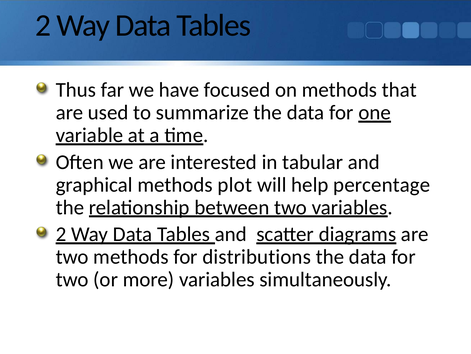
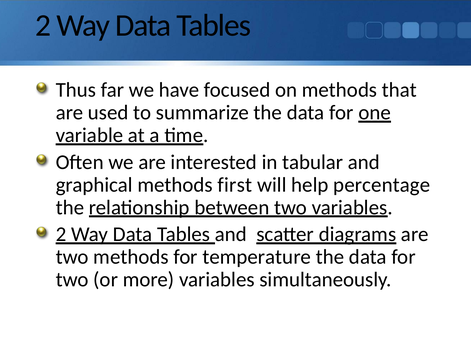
plot: plot -> first (235, 184)
distributions: distributions -> temperature (257, 256)
